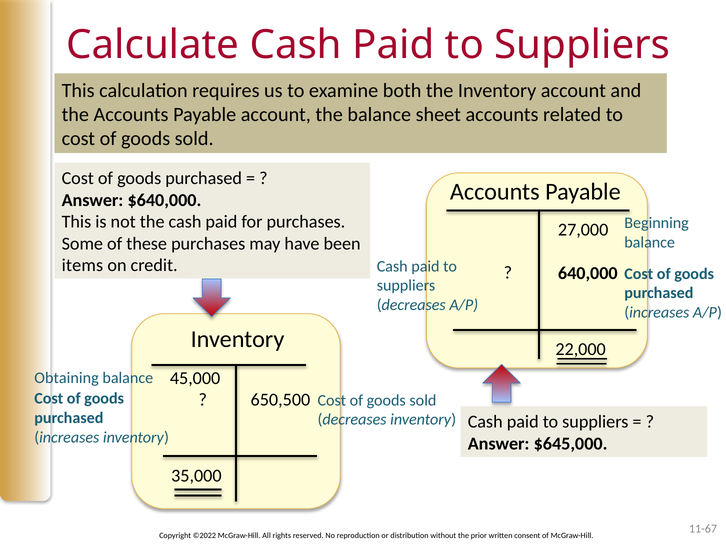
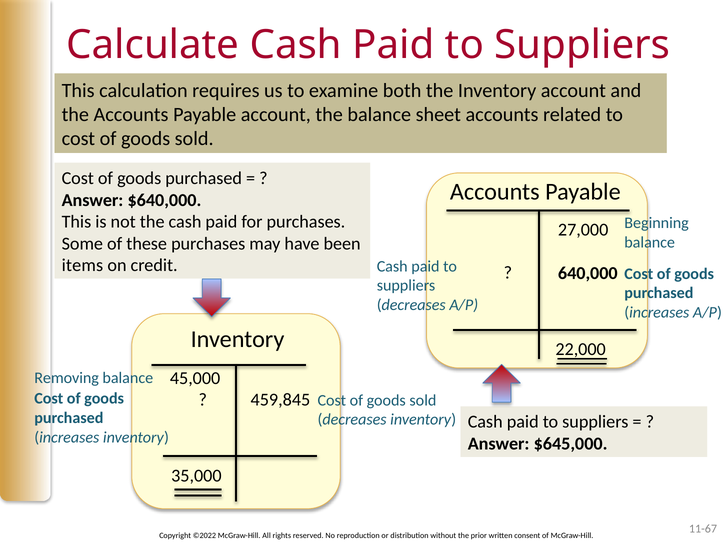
Obtaining: Obtaining -> Removing (67, 379)
650,500: 650,500 -> 459,845 (280, 400)
